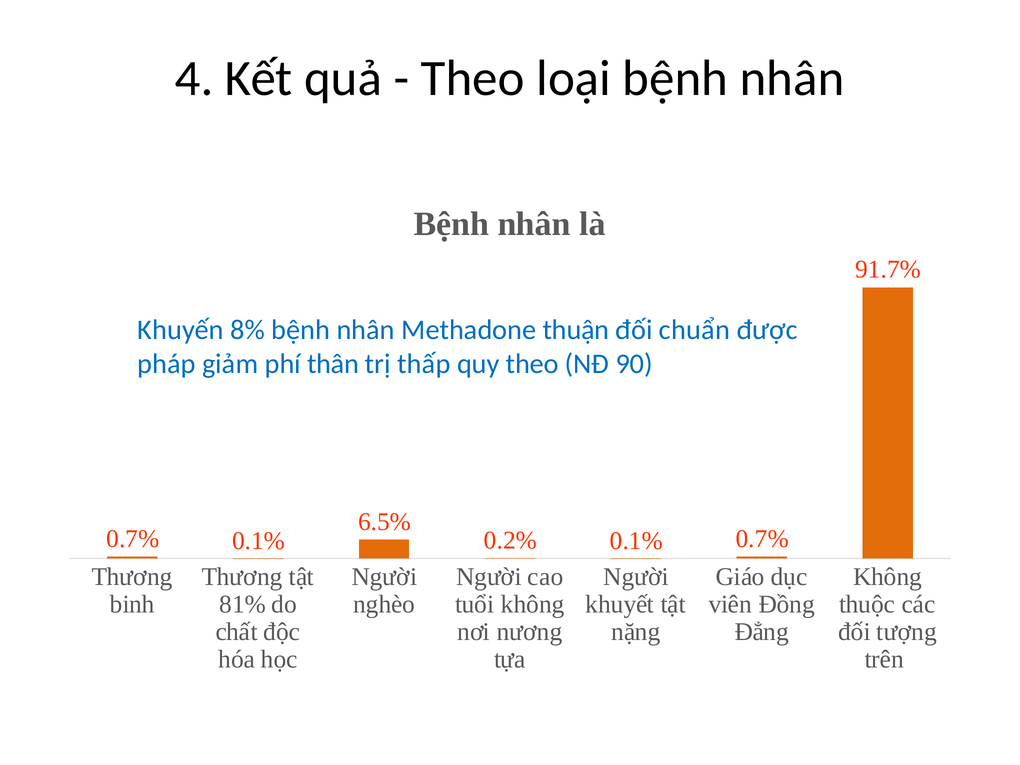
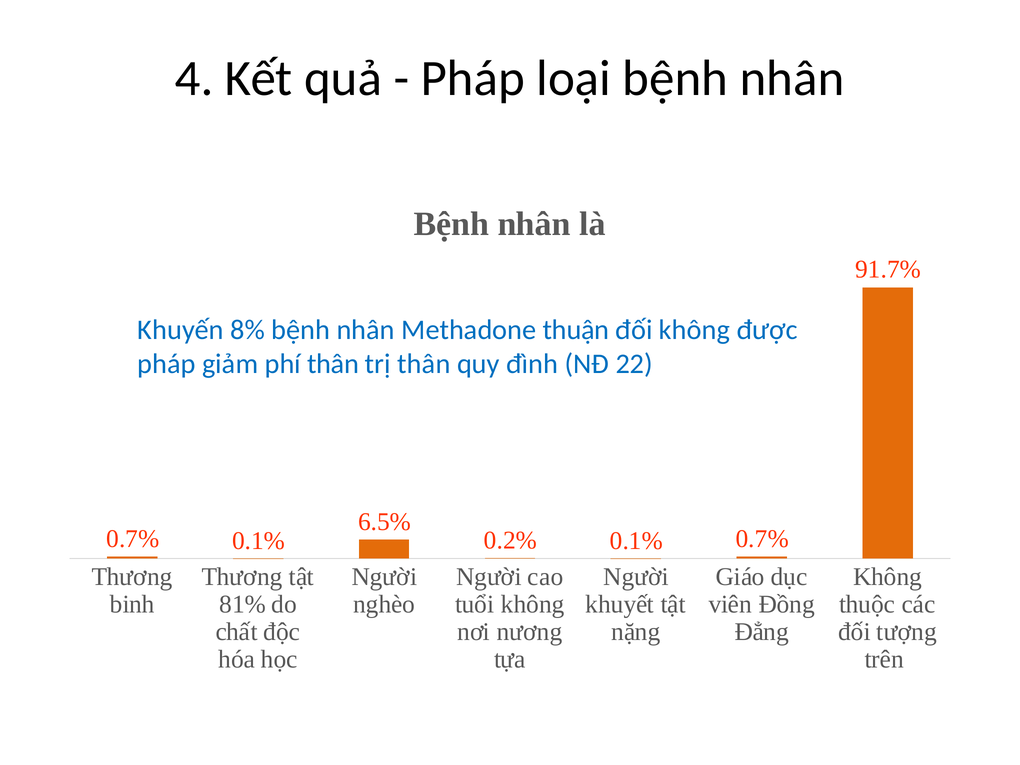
Theo: Theo -> Pháp (473, 78)
đối chuẩn: chuẩn -> không (695, 330)
trị thấp: thấp -> thân (424, 364)
quy theo: theo -> đình (532, 364)
90: 90 -> 22 (634, 364)
